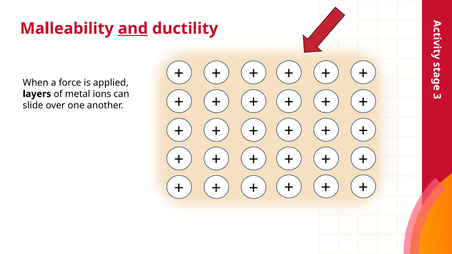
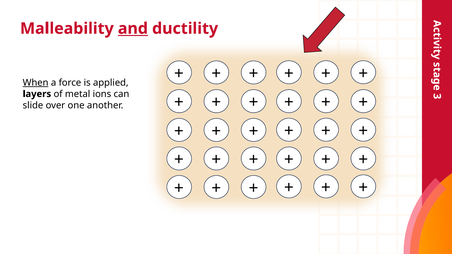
When underline: none -> present (36, 83)
